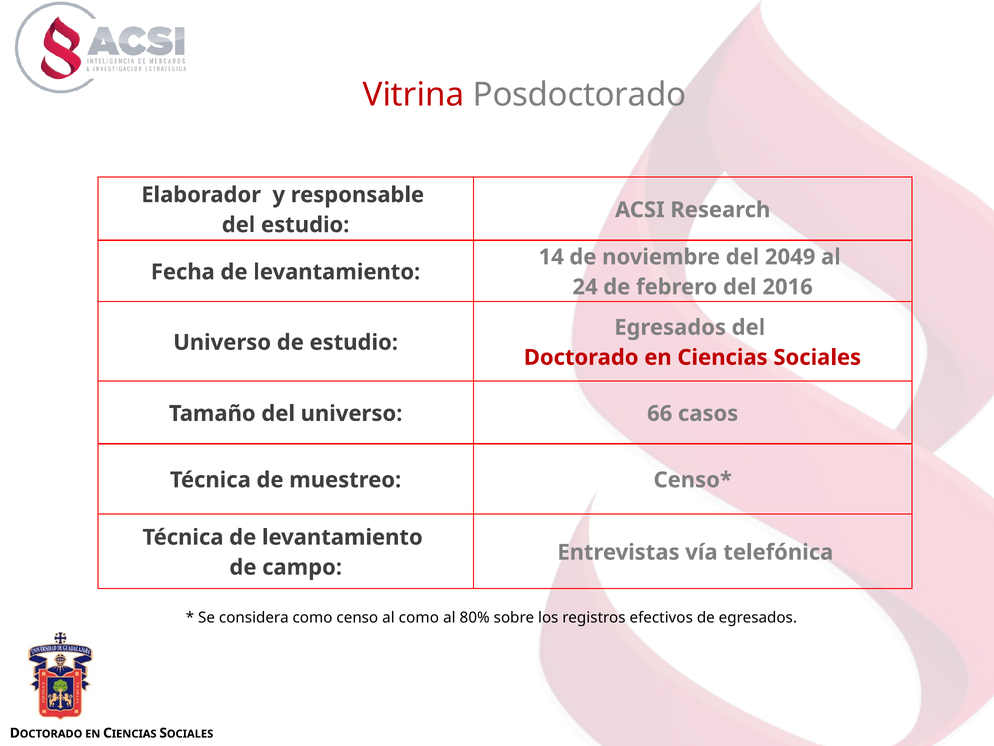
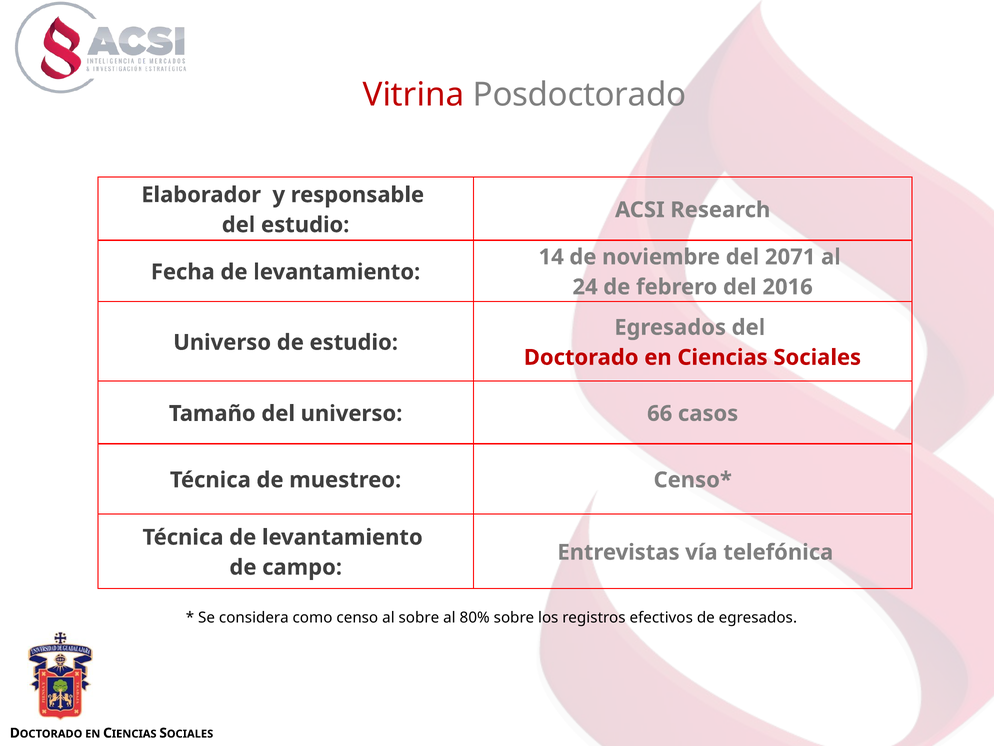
2049: 2049 -> 2071 (790, 257)
al como: como -> sobre (419, 617)
